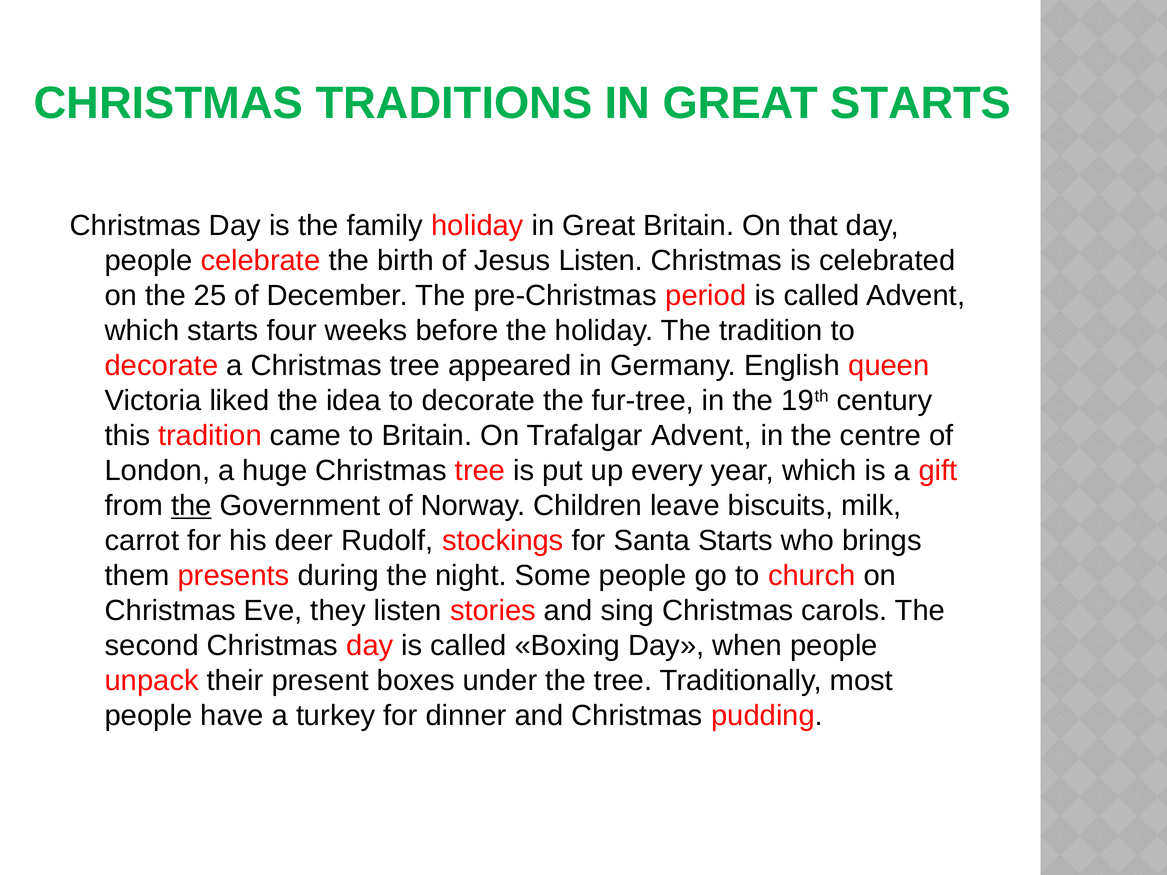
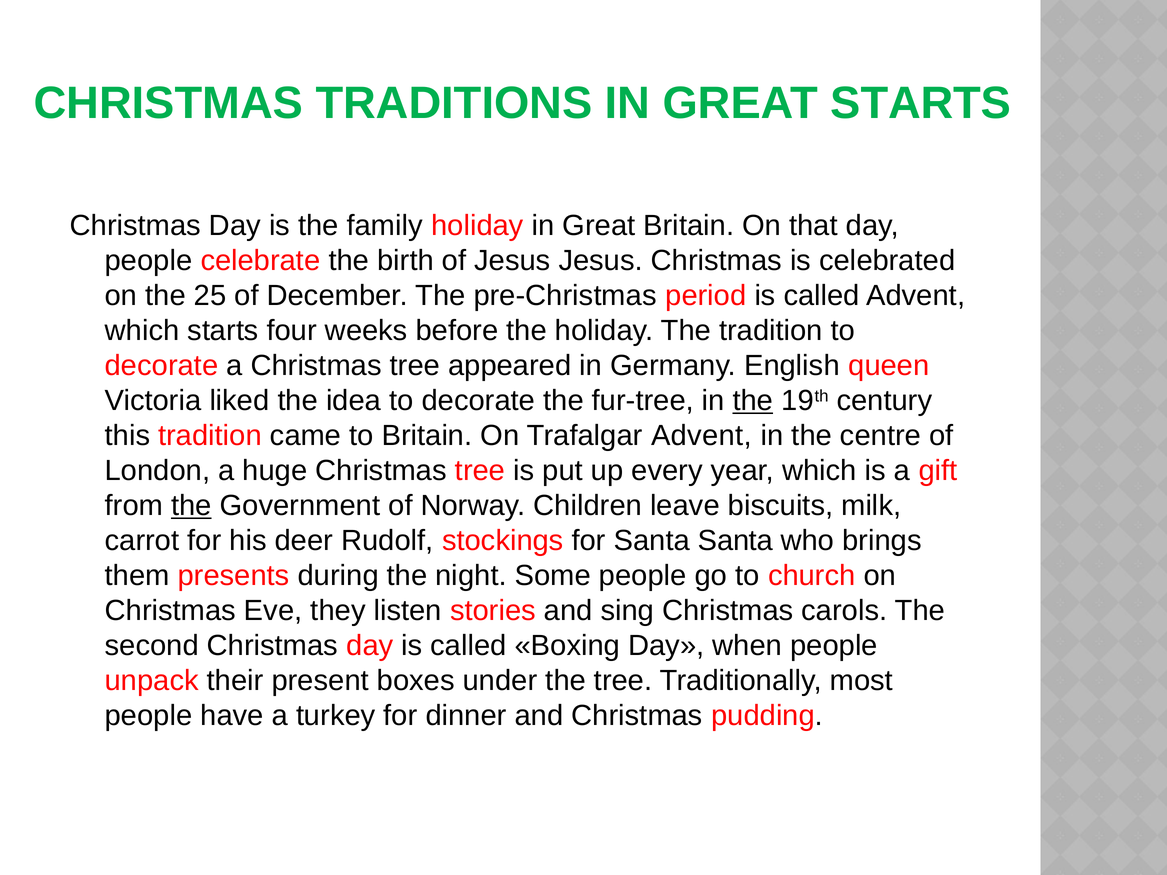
Jesus Listen: Listen -> Jesus (601, 261)
the underline: none -> present (753, 401)
Santa Starts: Starts -> Santa (735, 541)
